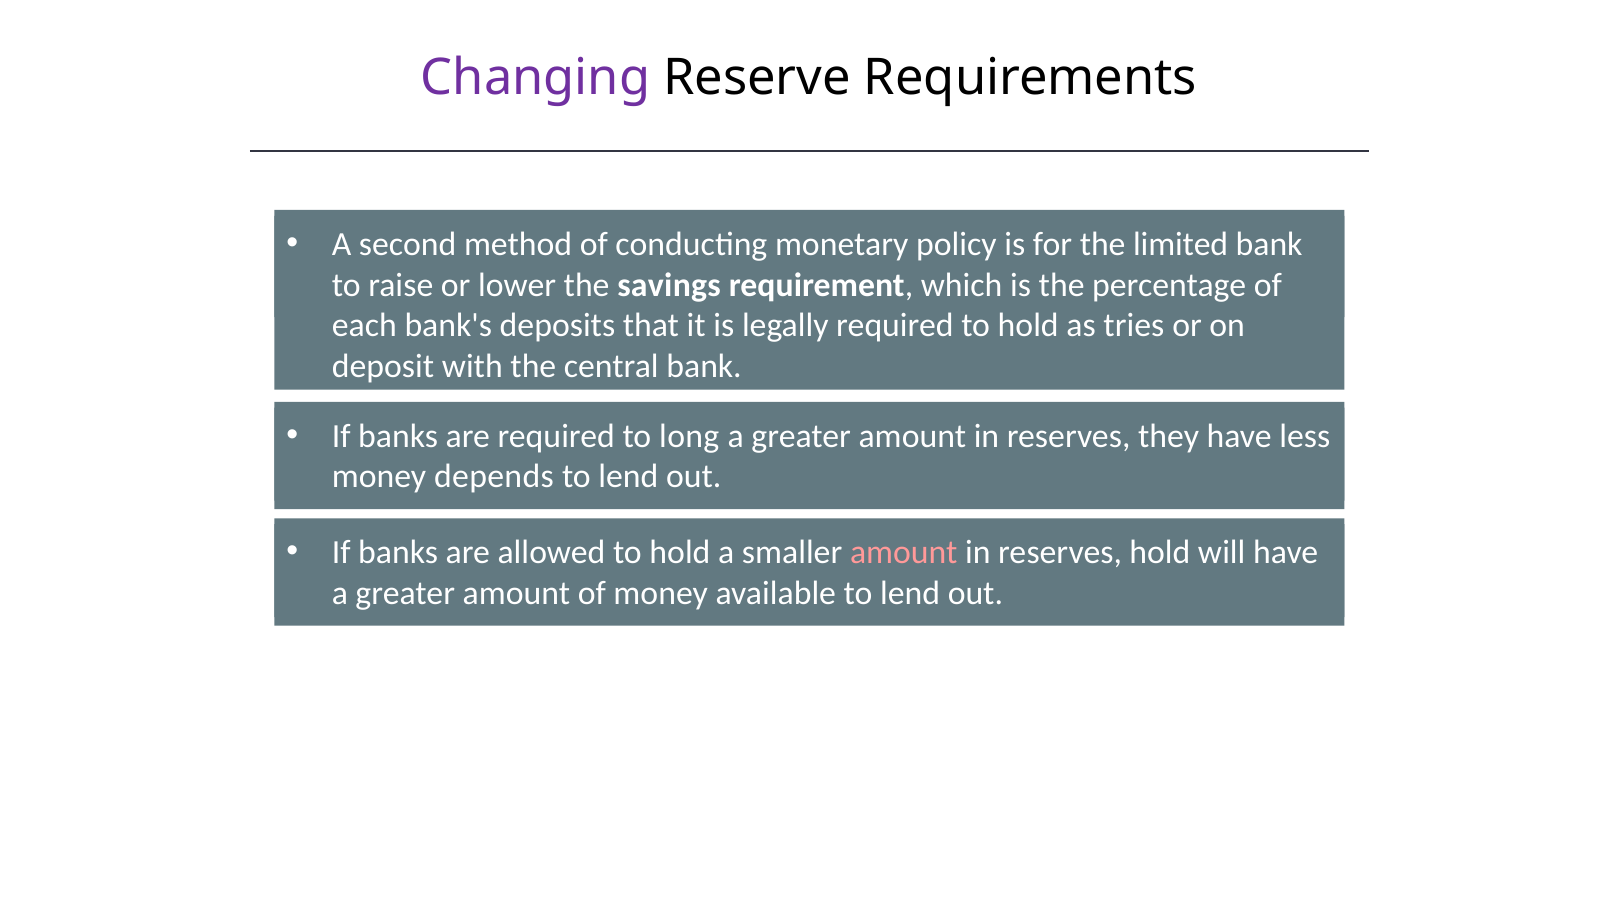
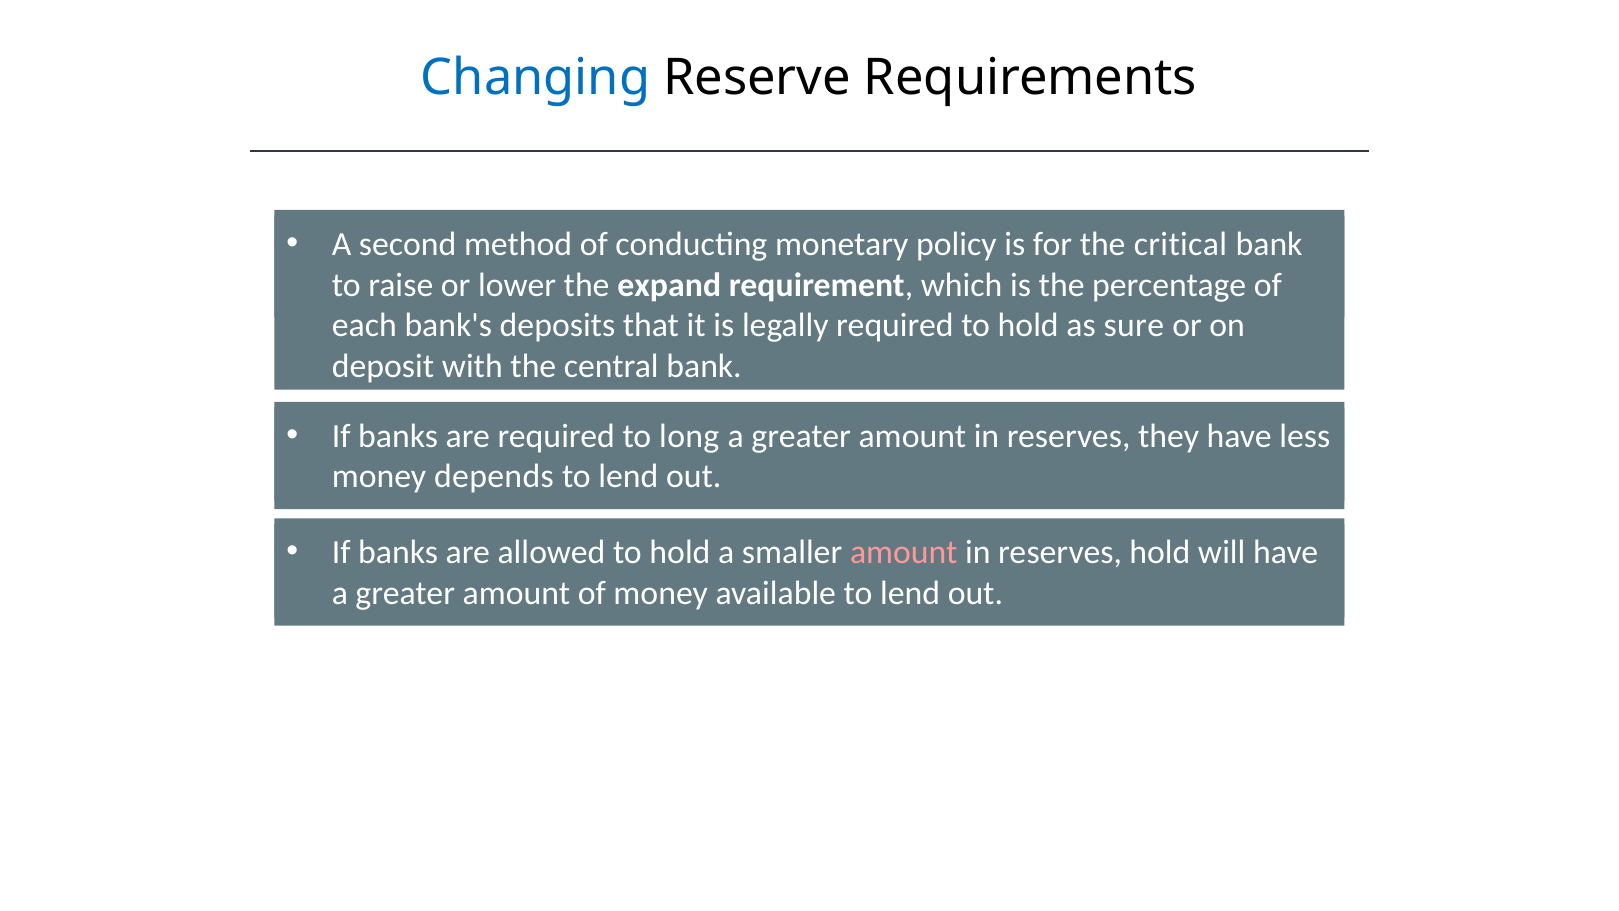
Changing colour: purple -> blue (535, 78)
limited: limited -> critical (1180, 244)
savings: savings -> expand (669, 285)
tries: tries -> sure (1134, 325)
